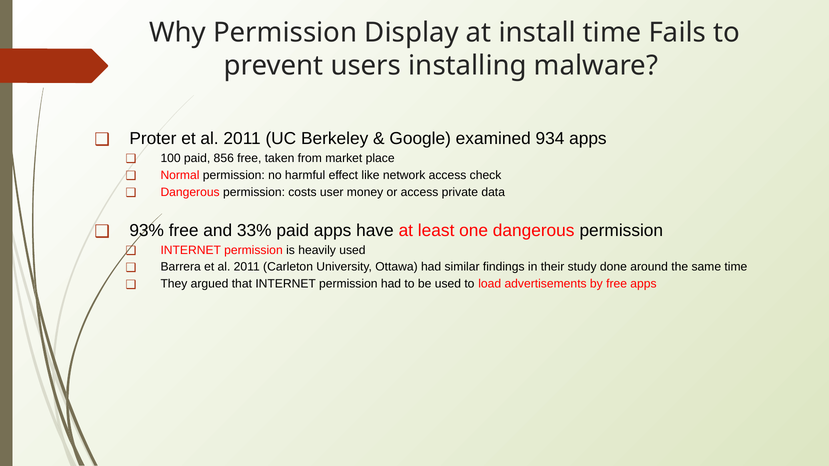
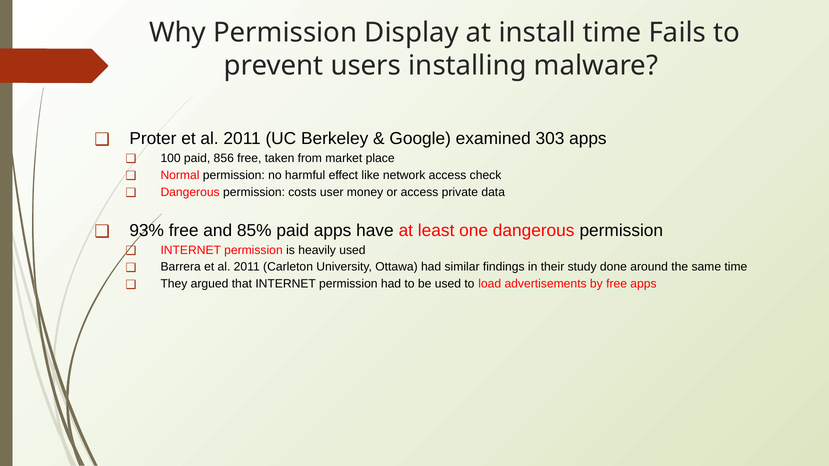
934: 934 -> 303 (550, 139)
33%: 33% -> 85% (254, 231)
